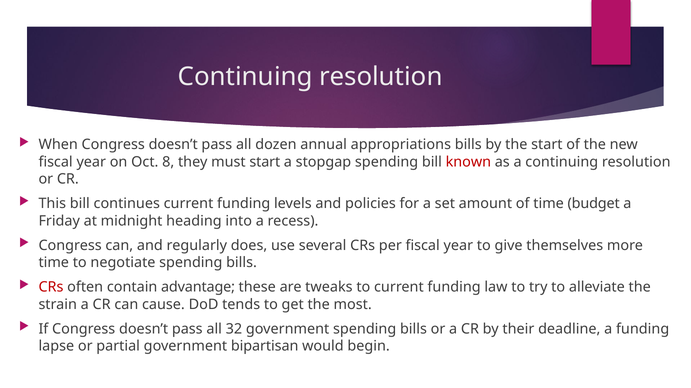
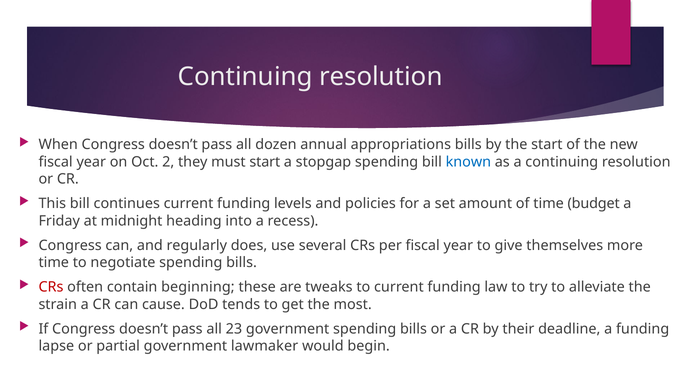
8: 8 -> 2 (168, 162)
known colour: red -> blue (468, 162)
advantage: advantage -> beginning (198, 288)
32: 32 -> 23 (234, 329)
bipartisan: bipartisan -> lawmaker (265, 347)
